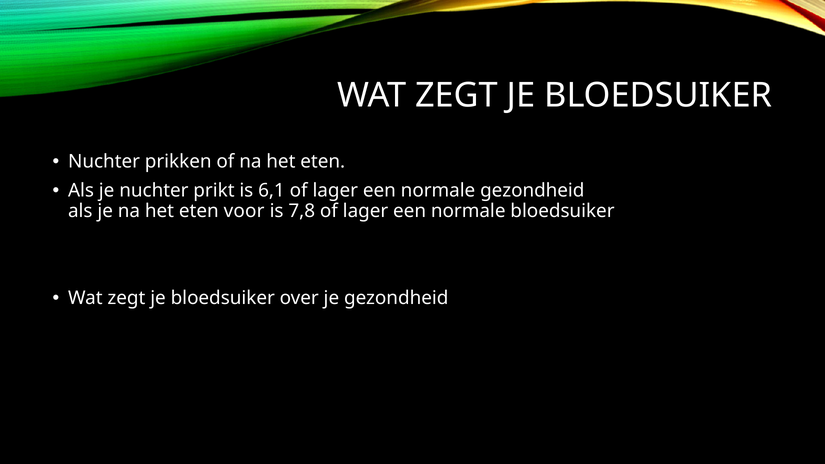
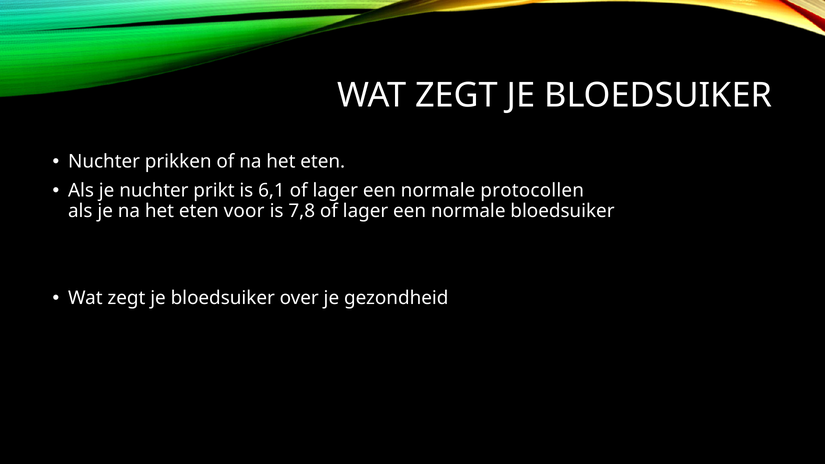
normale gezondheid: gezondheid -> protocollen (532, 191)
